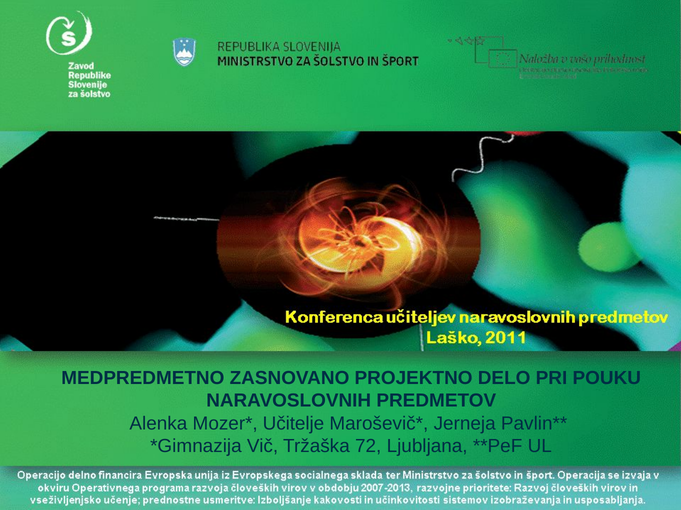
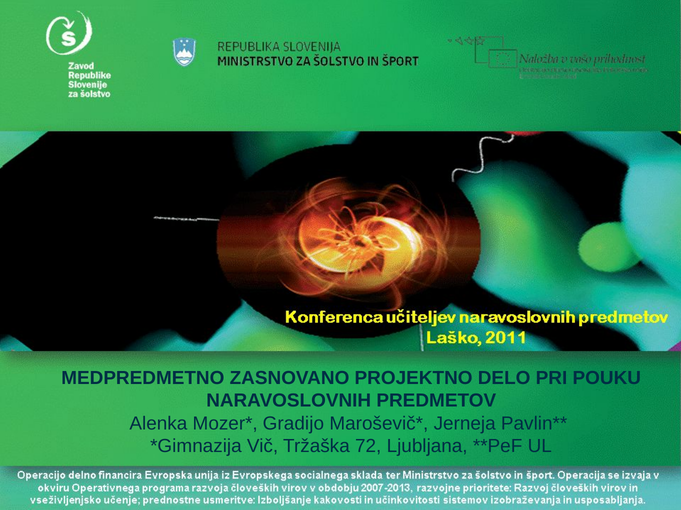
Učitelje: Učitelje -> Gradijo (293, 424)
